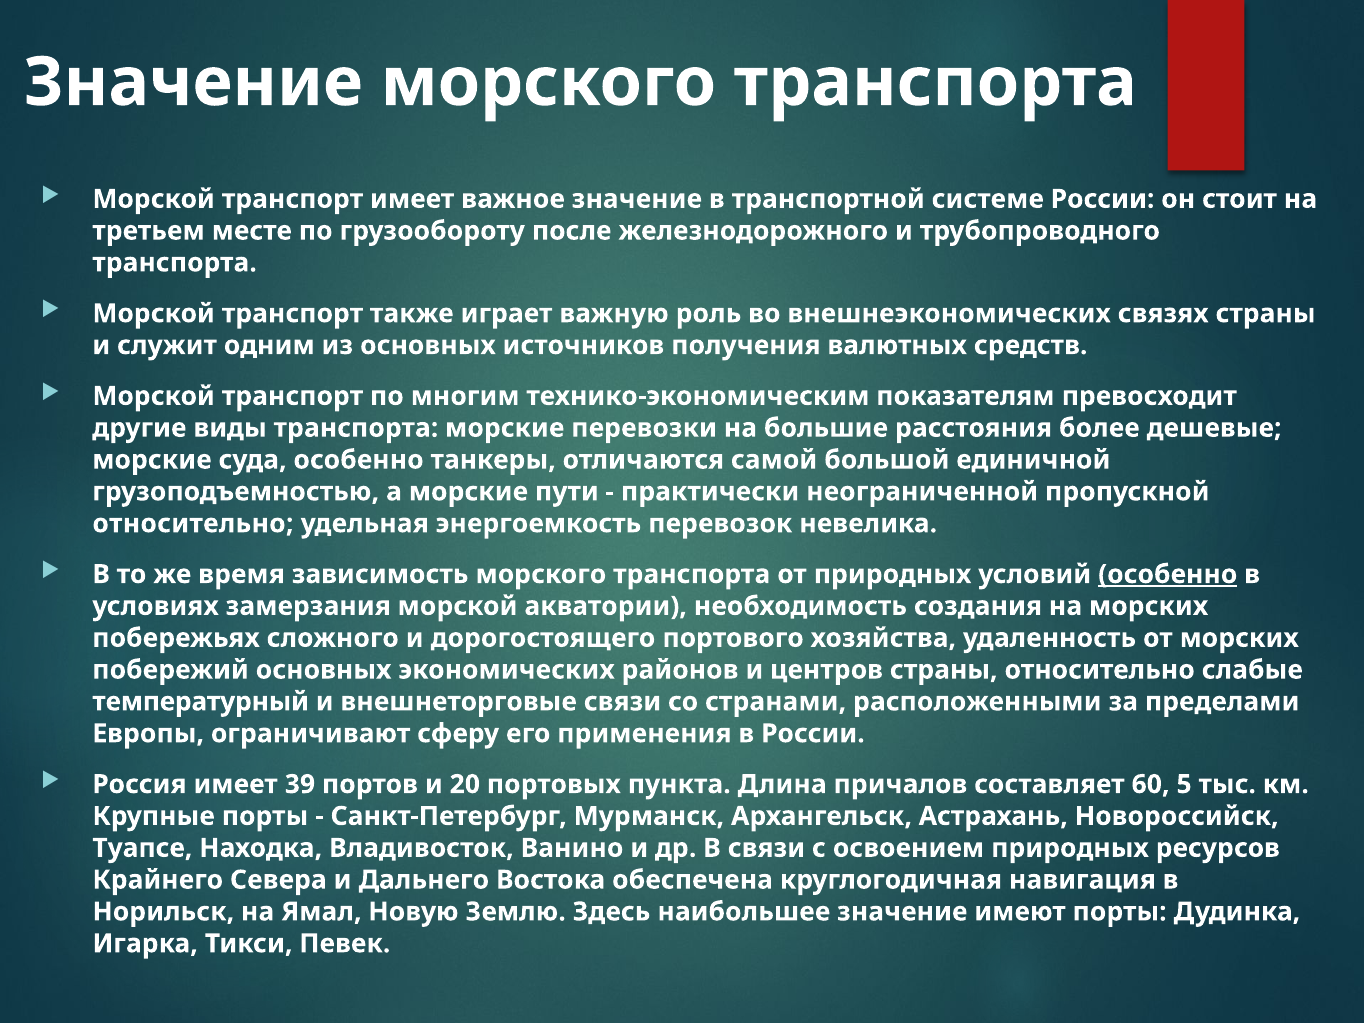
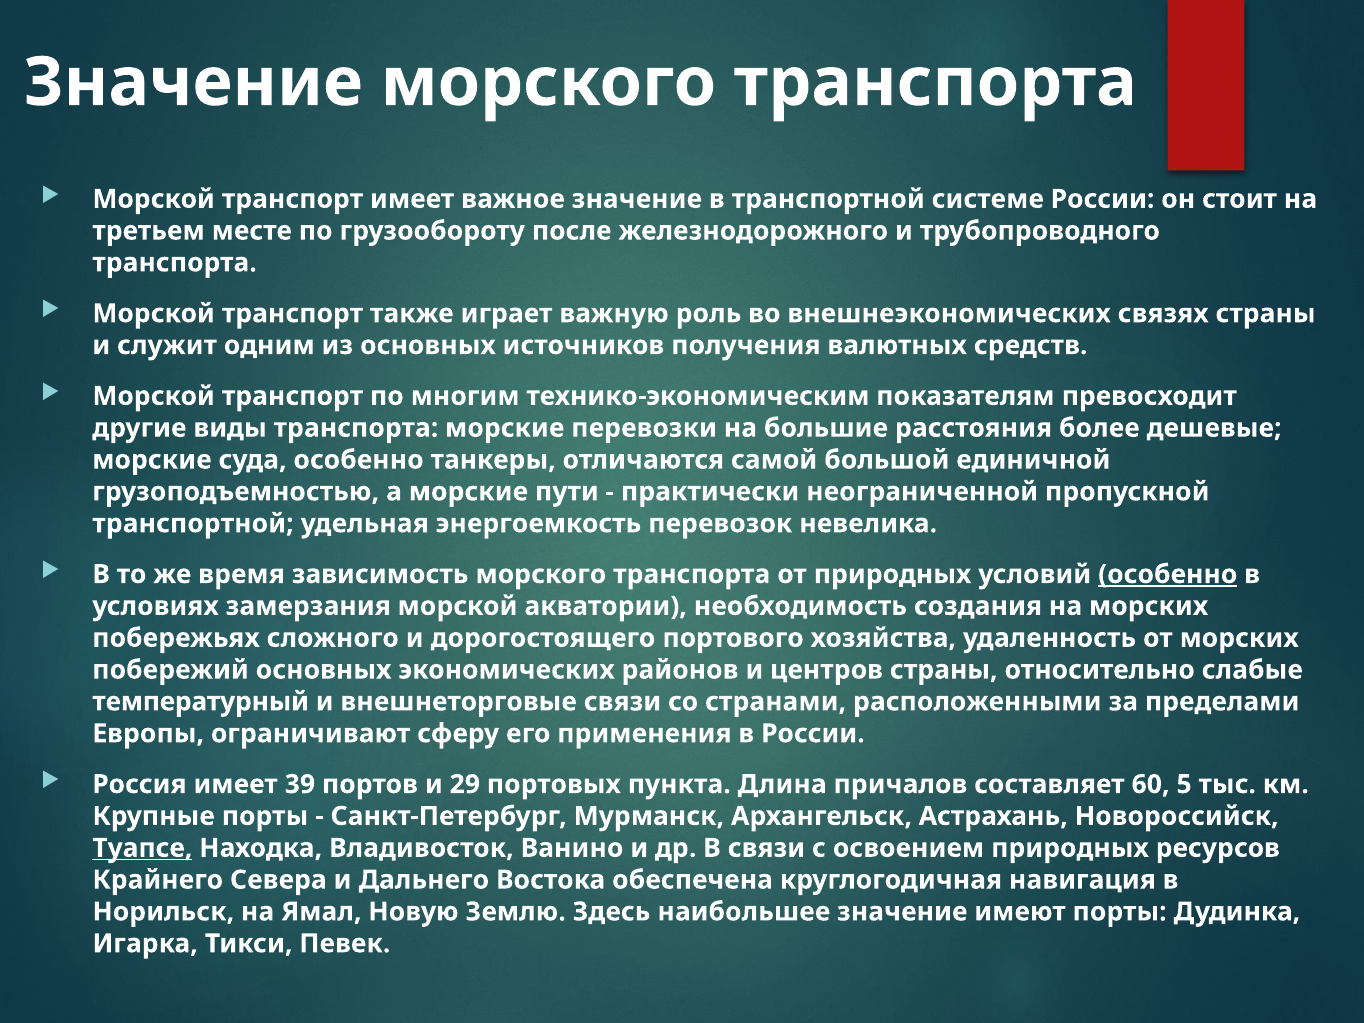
относительно: относительно -> транспортной (193, 524)
20: 20 -> 29 (465, 784)
Туапсе underline: none -> present (142, 848)
